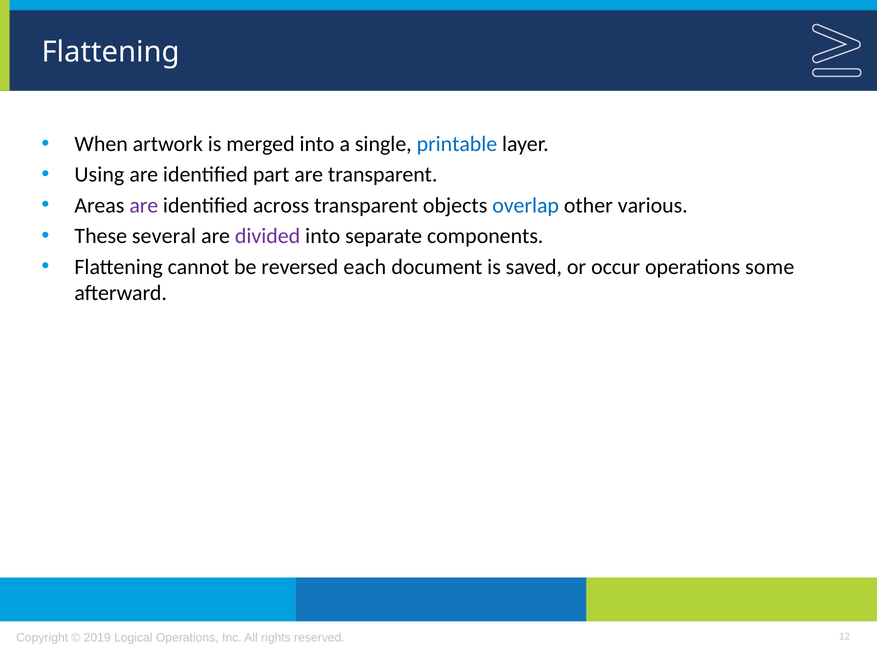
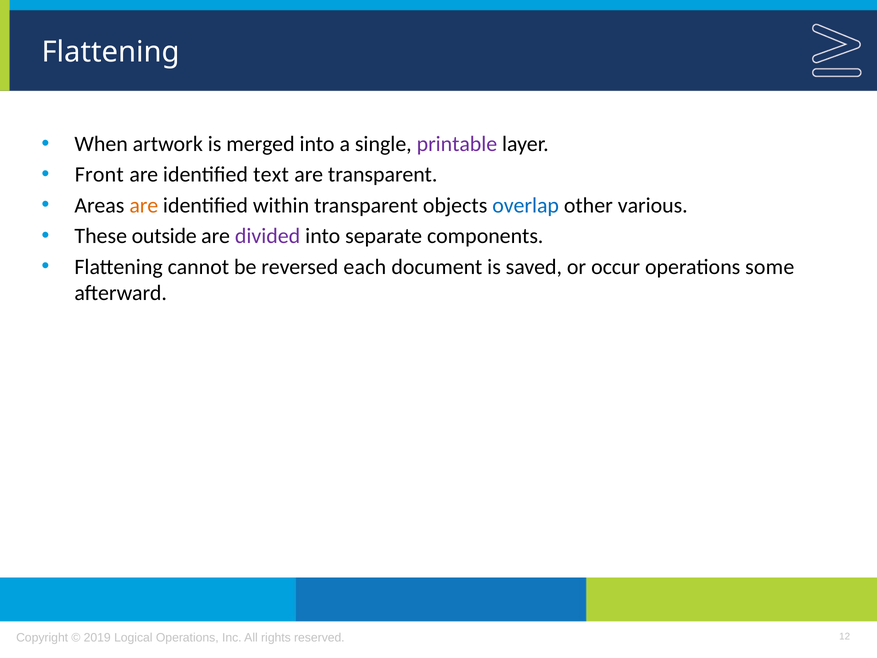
printable colour: blue -> purple (457, 144)
Using: Using -> Front (99, 175)
part: part -> text (271, 175)
are colour: purple -> orange (144, 205)
across: across -> within (281, 205)
several: several -> outside (164, 236)
